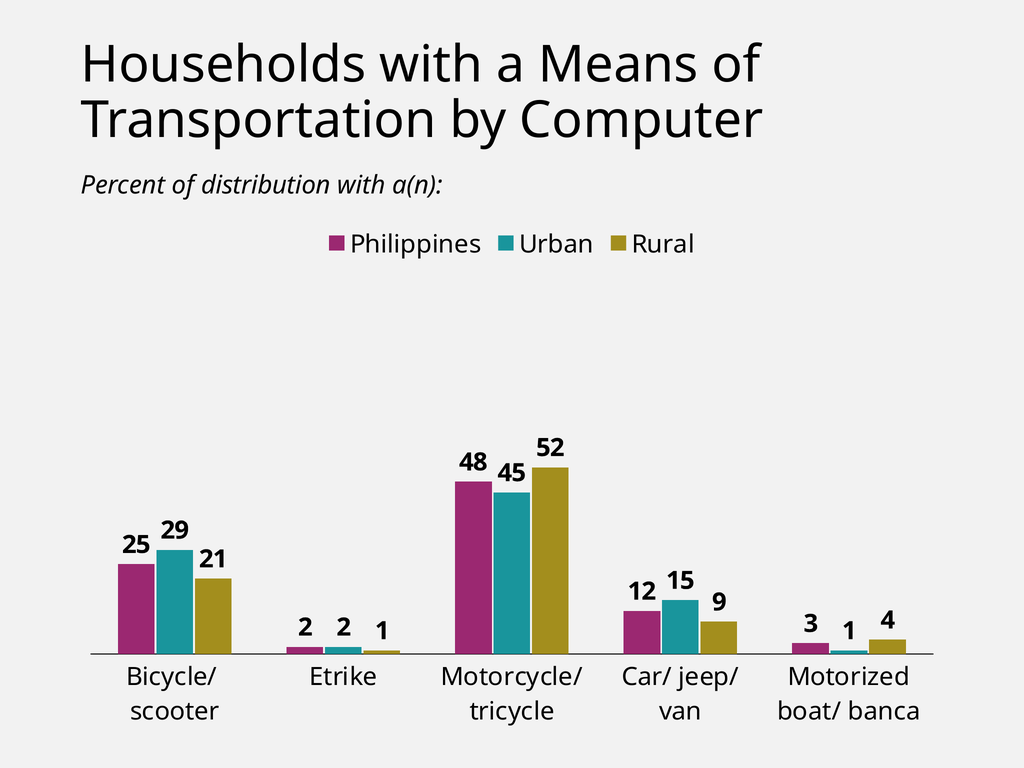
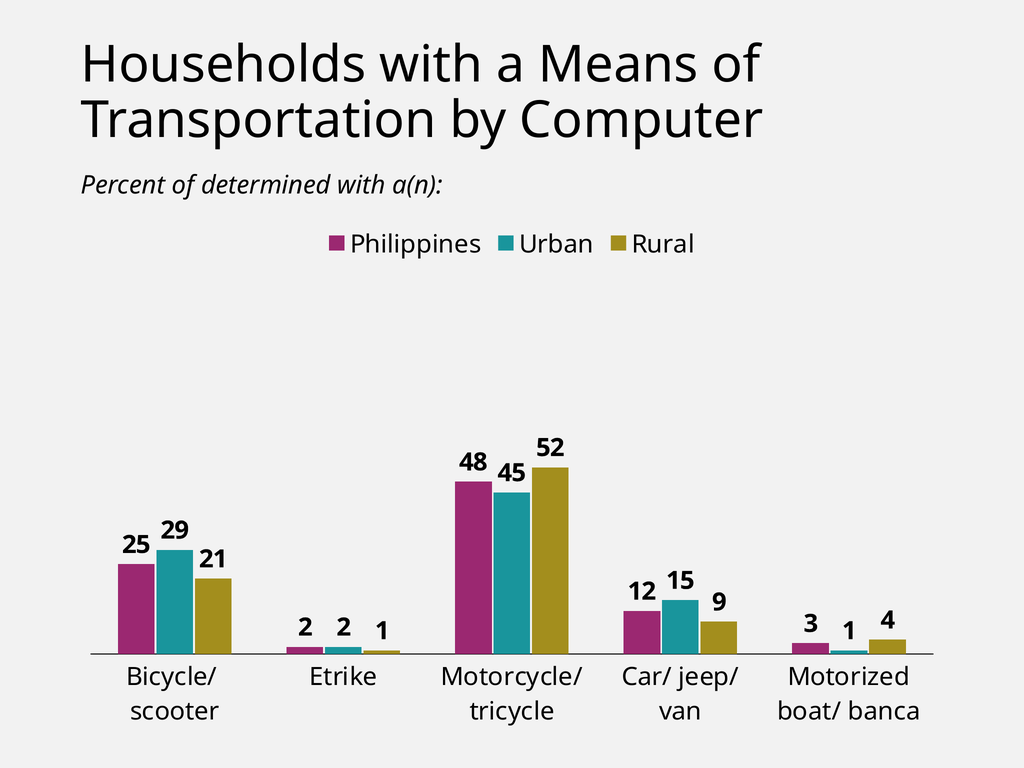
distribution: distribution -> determined (266, 185)
